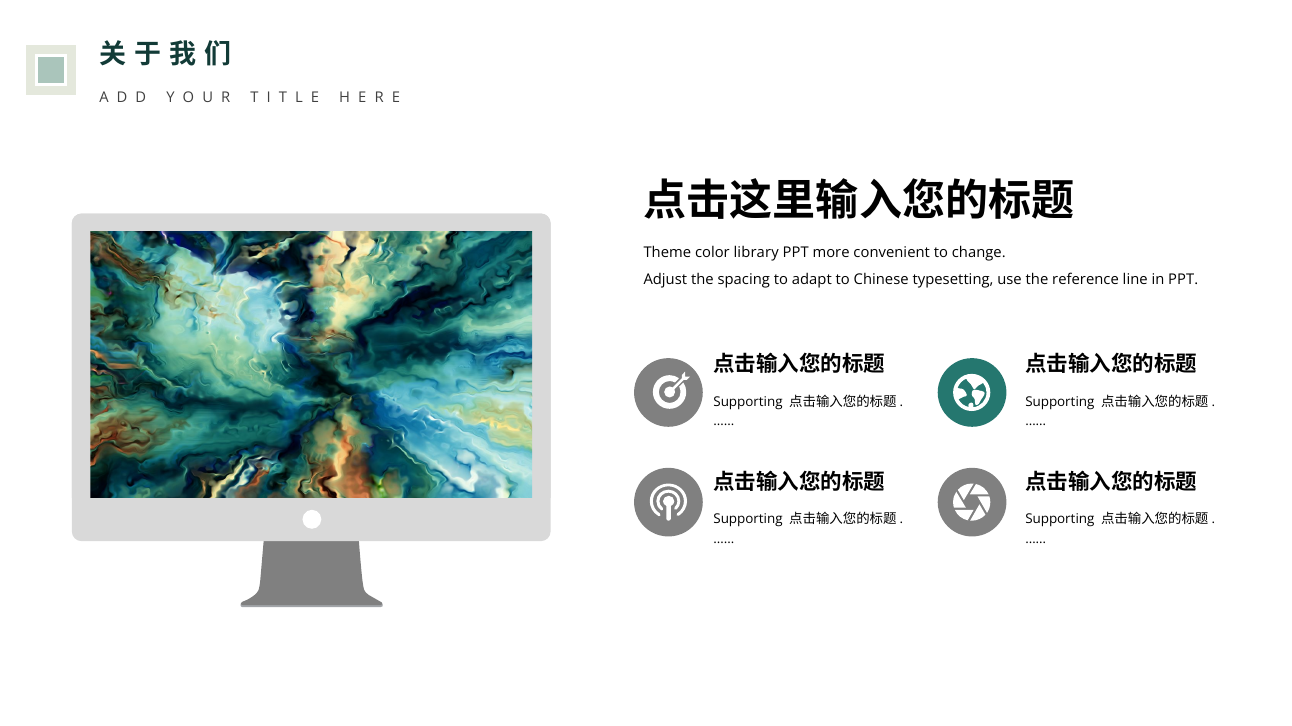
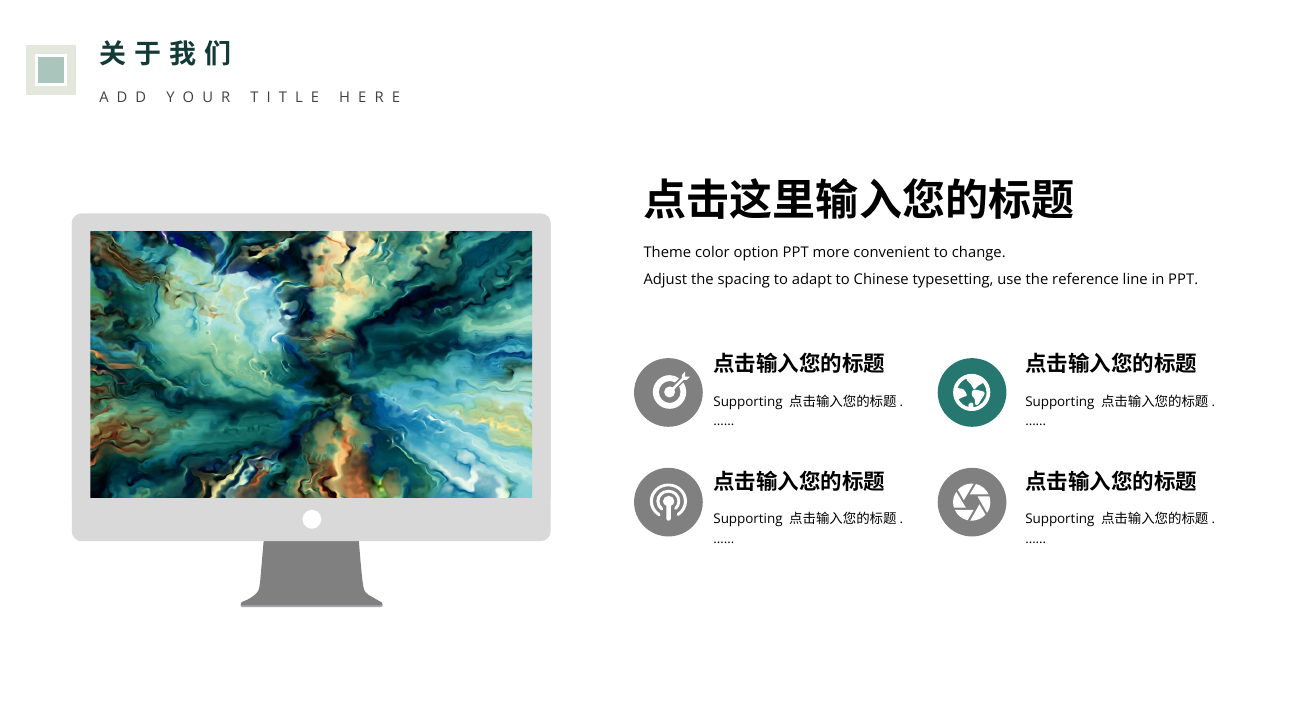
library: library -> option (756, 253)
